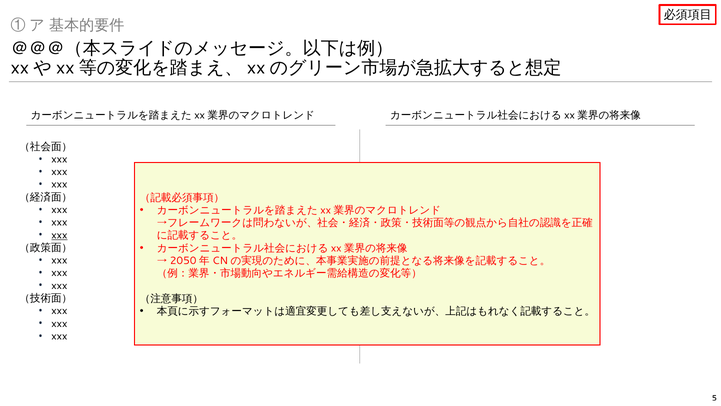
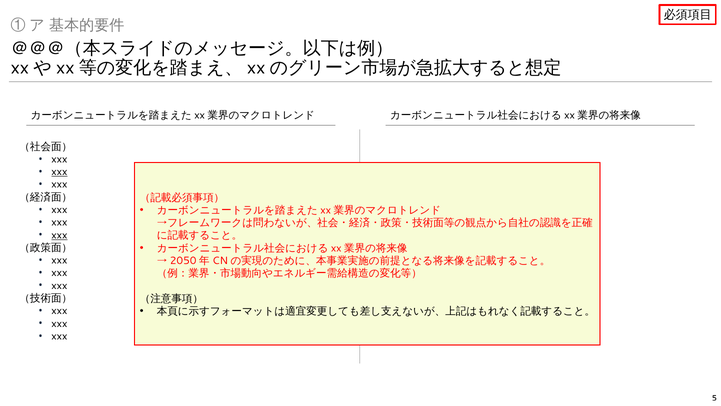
xxx underline: none -> present (59, 172)
